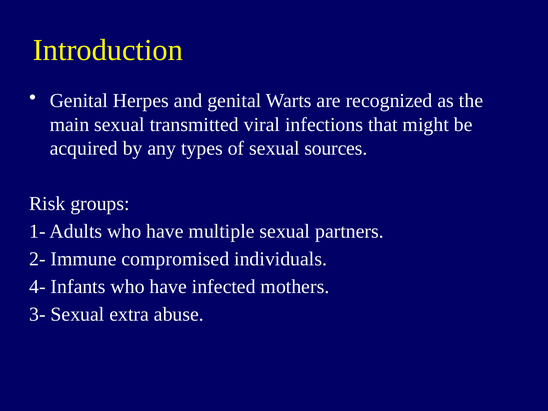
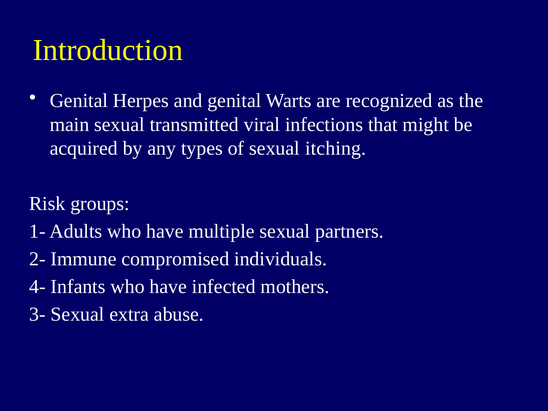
sources: sources -> itching (336, 148)
